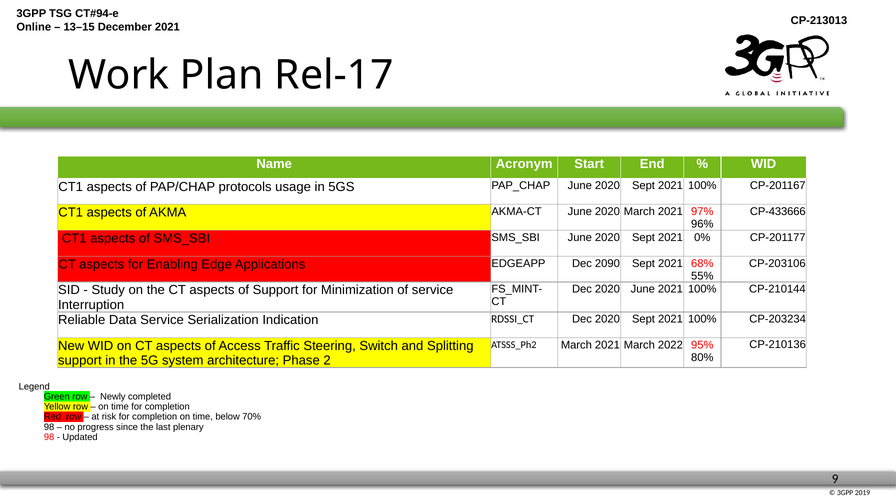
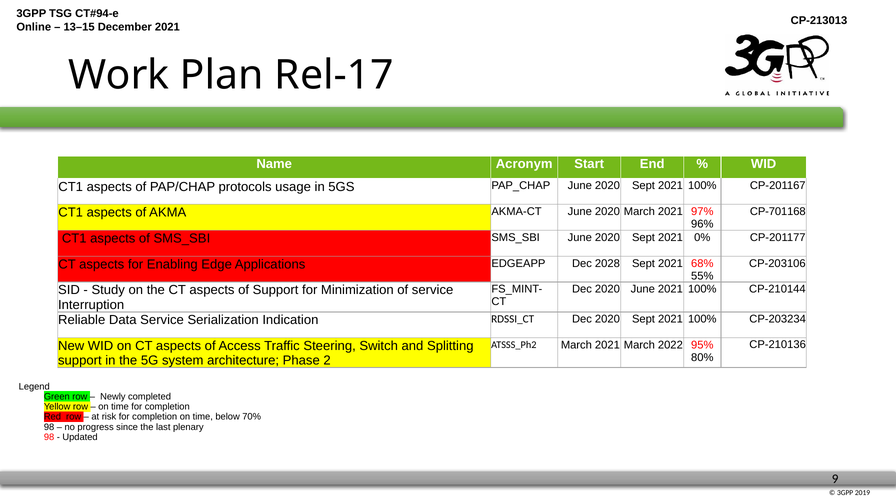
CP-433666: CP-433666 -> CP-701168 (778, 212)
2090: 2090 -> 2028 (607, 263)
